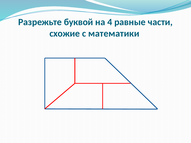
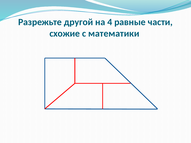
буквой: буквой -> другой (78, 22)
